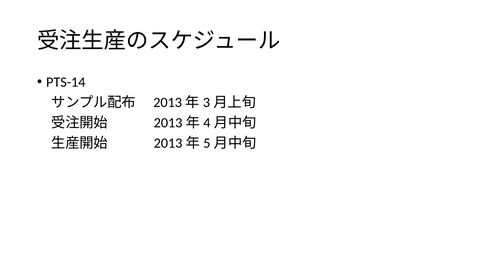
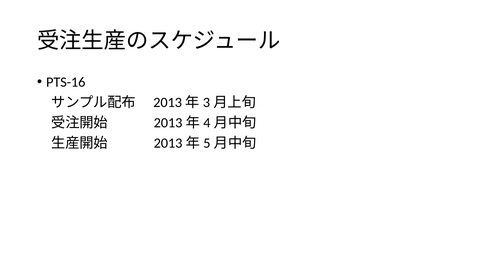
PTS-14: PTS-14 -> PTS-16 (66, 82)
